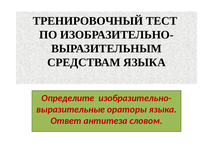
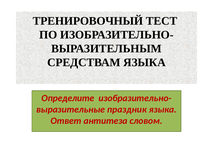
ораторы: ораторы -> праздник (127, 109)
